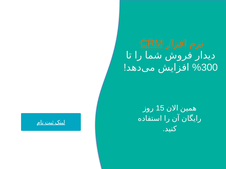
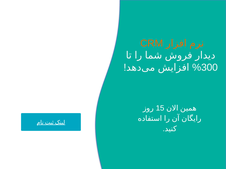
CRM underline: present -> none (152, 43)
